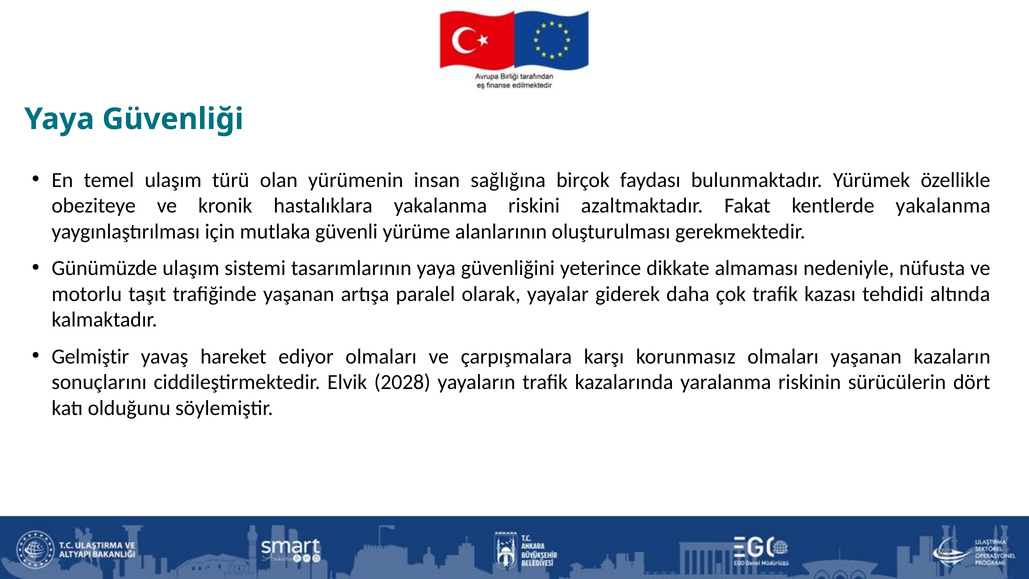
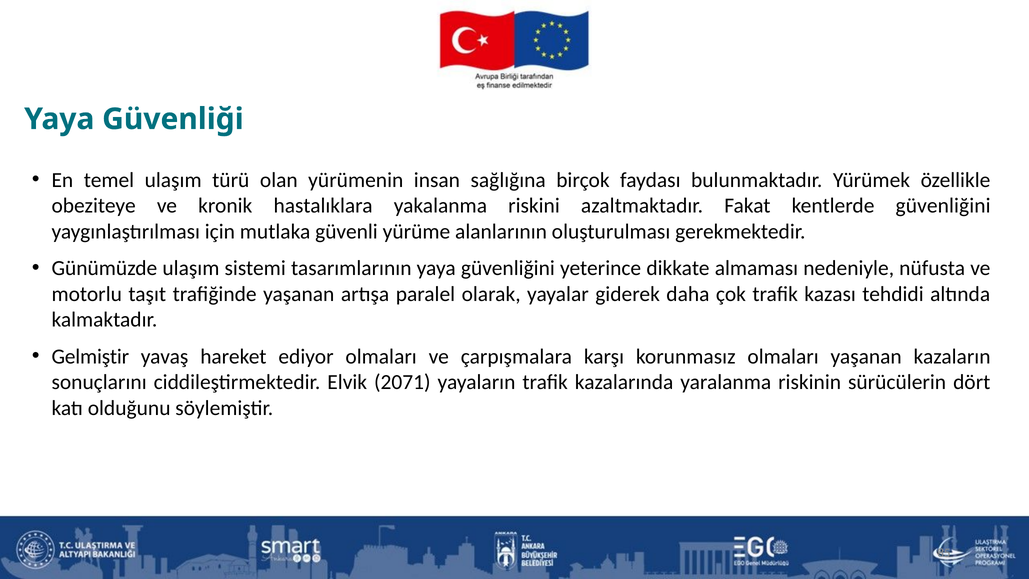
kentlerde yakalanma: yakalanma -> güvenliğini (943, 206)
2028: 2028 -> 2071 (402, 382)
